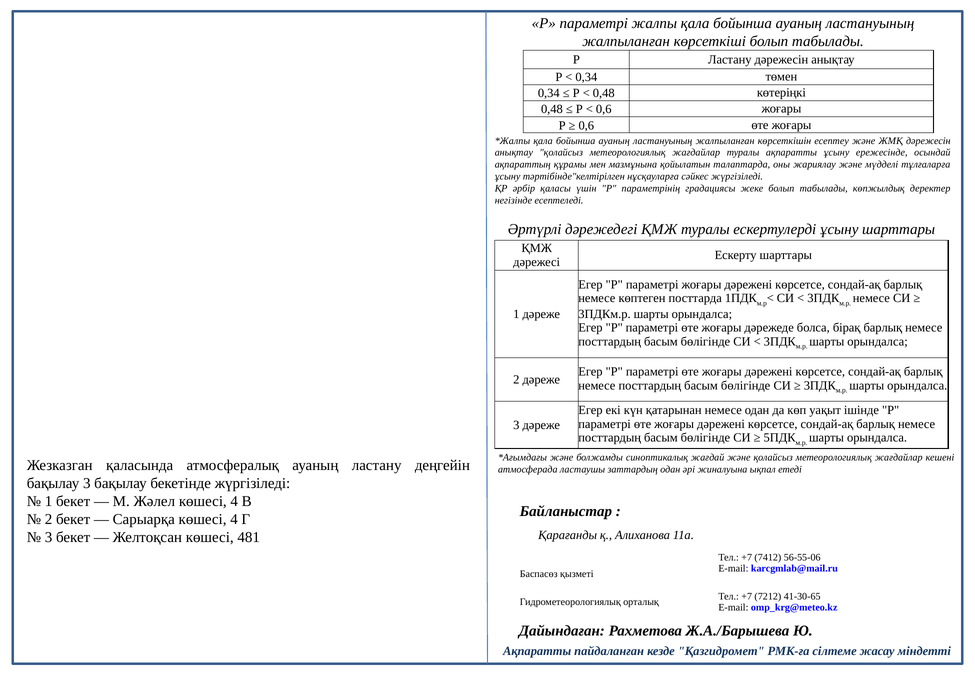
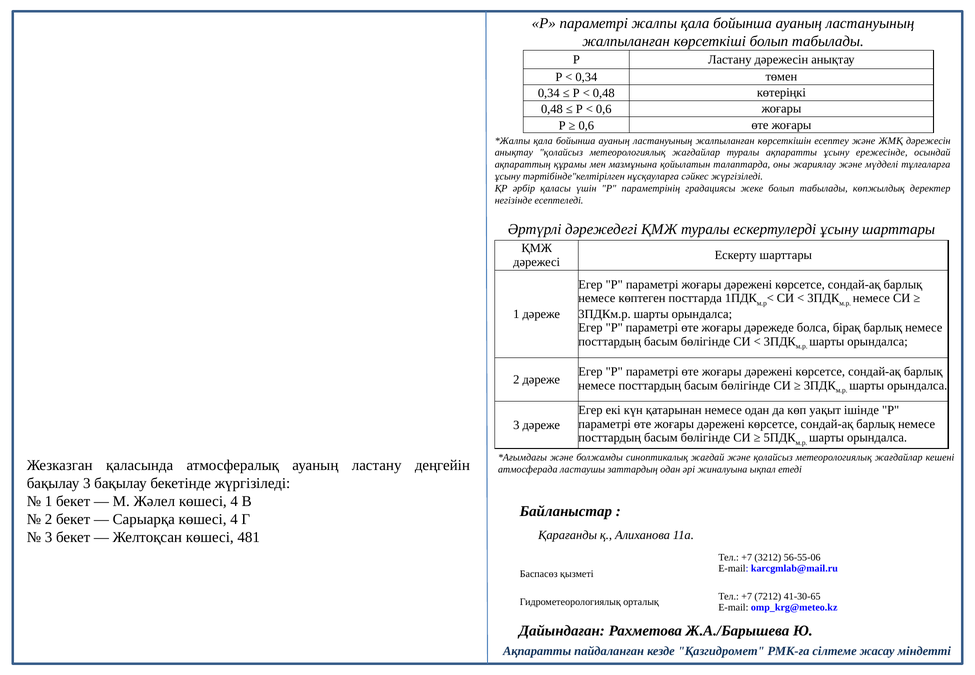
7412: 7412 -> 3212 (768, 557)
